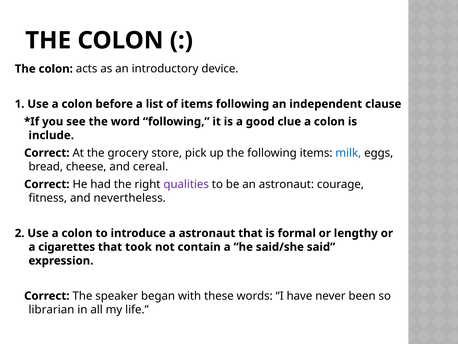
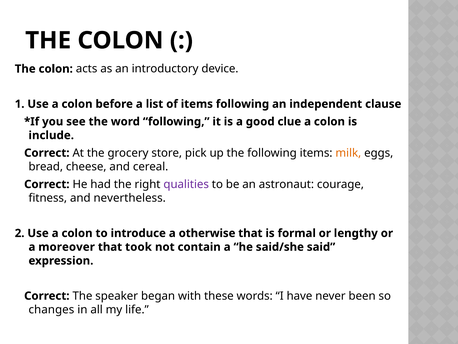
milk colour: blue -> orange (348, 153)
a astronaut: astronaut -> otherwise (207, 233)
cigarettes: cigarettes -> moreover (67, 247)
librarian: librarian -> changes (51, 309)
